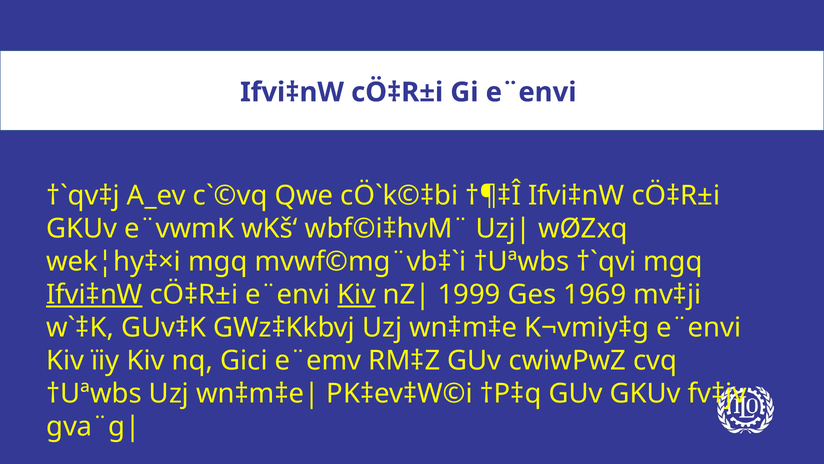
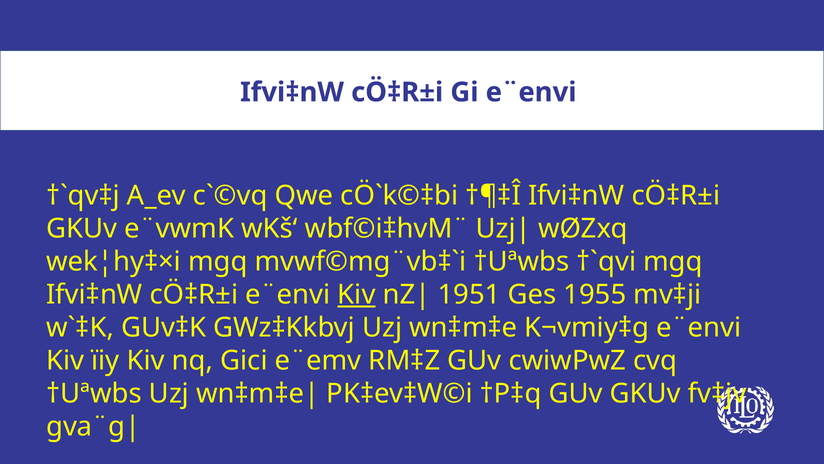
Ifvi‡nW underline: present -> none (94, 294)
1999: 1999 -> 1951 (469, 294)
1969: 1969 -> 1955 (595, 294)
